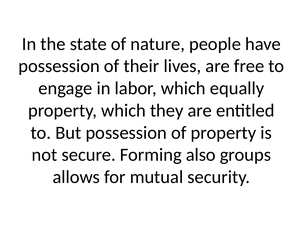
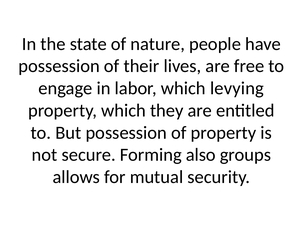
equally: equally -> levying (237, 88)
